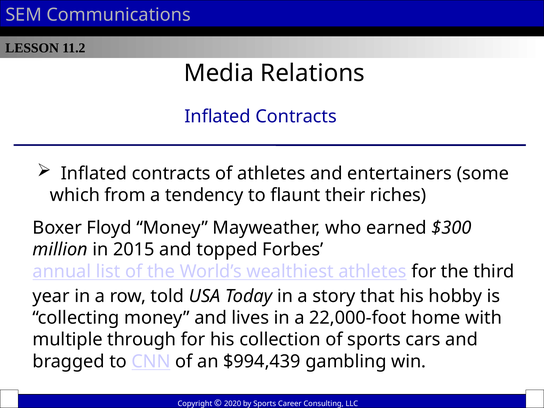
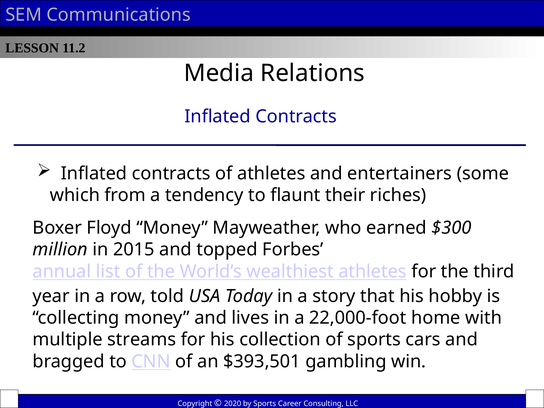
through: through -> streams (142, 340)
$994,439: $994,439 -> $393,501 (262, 361)
